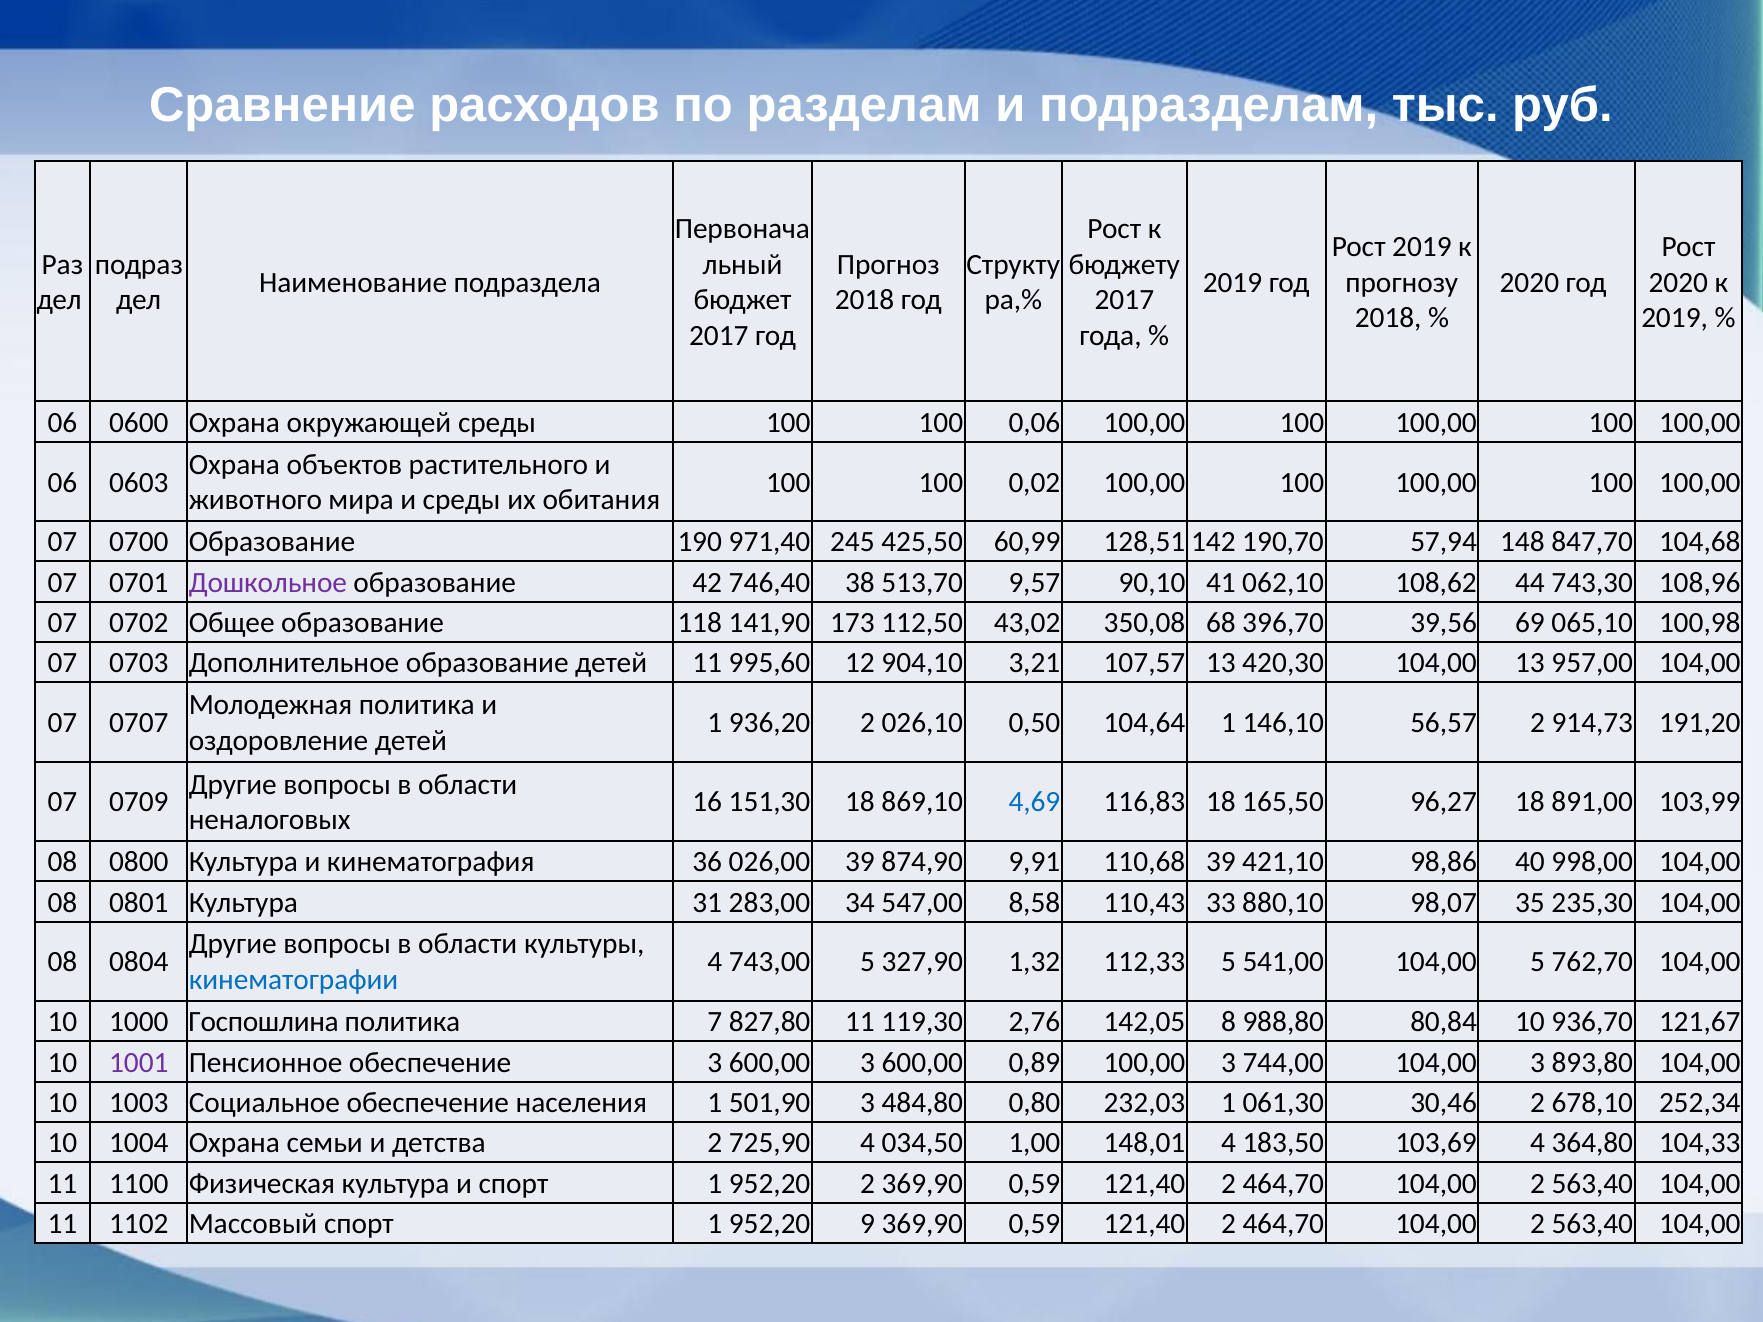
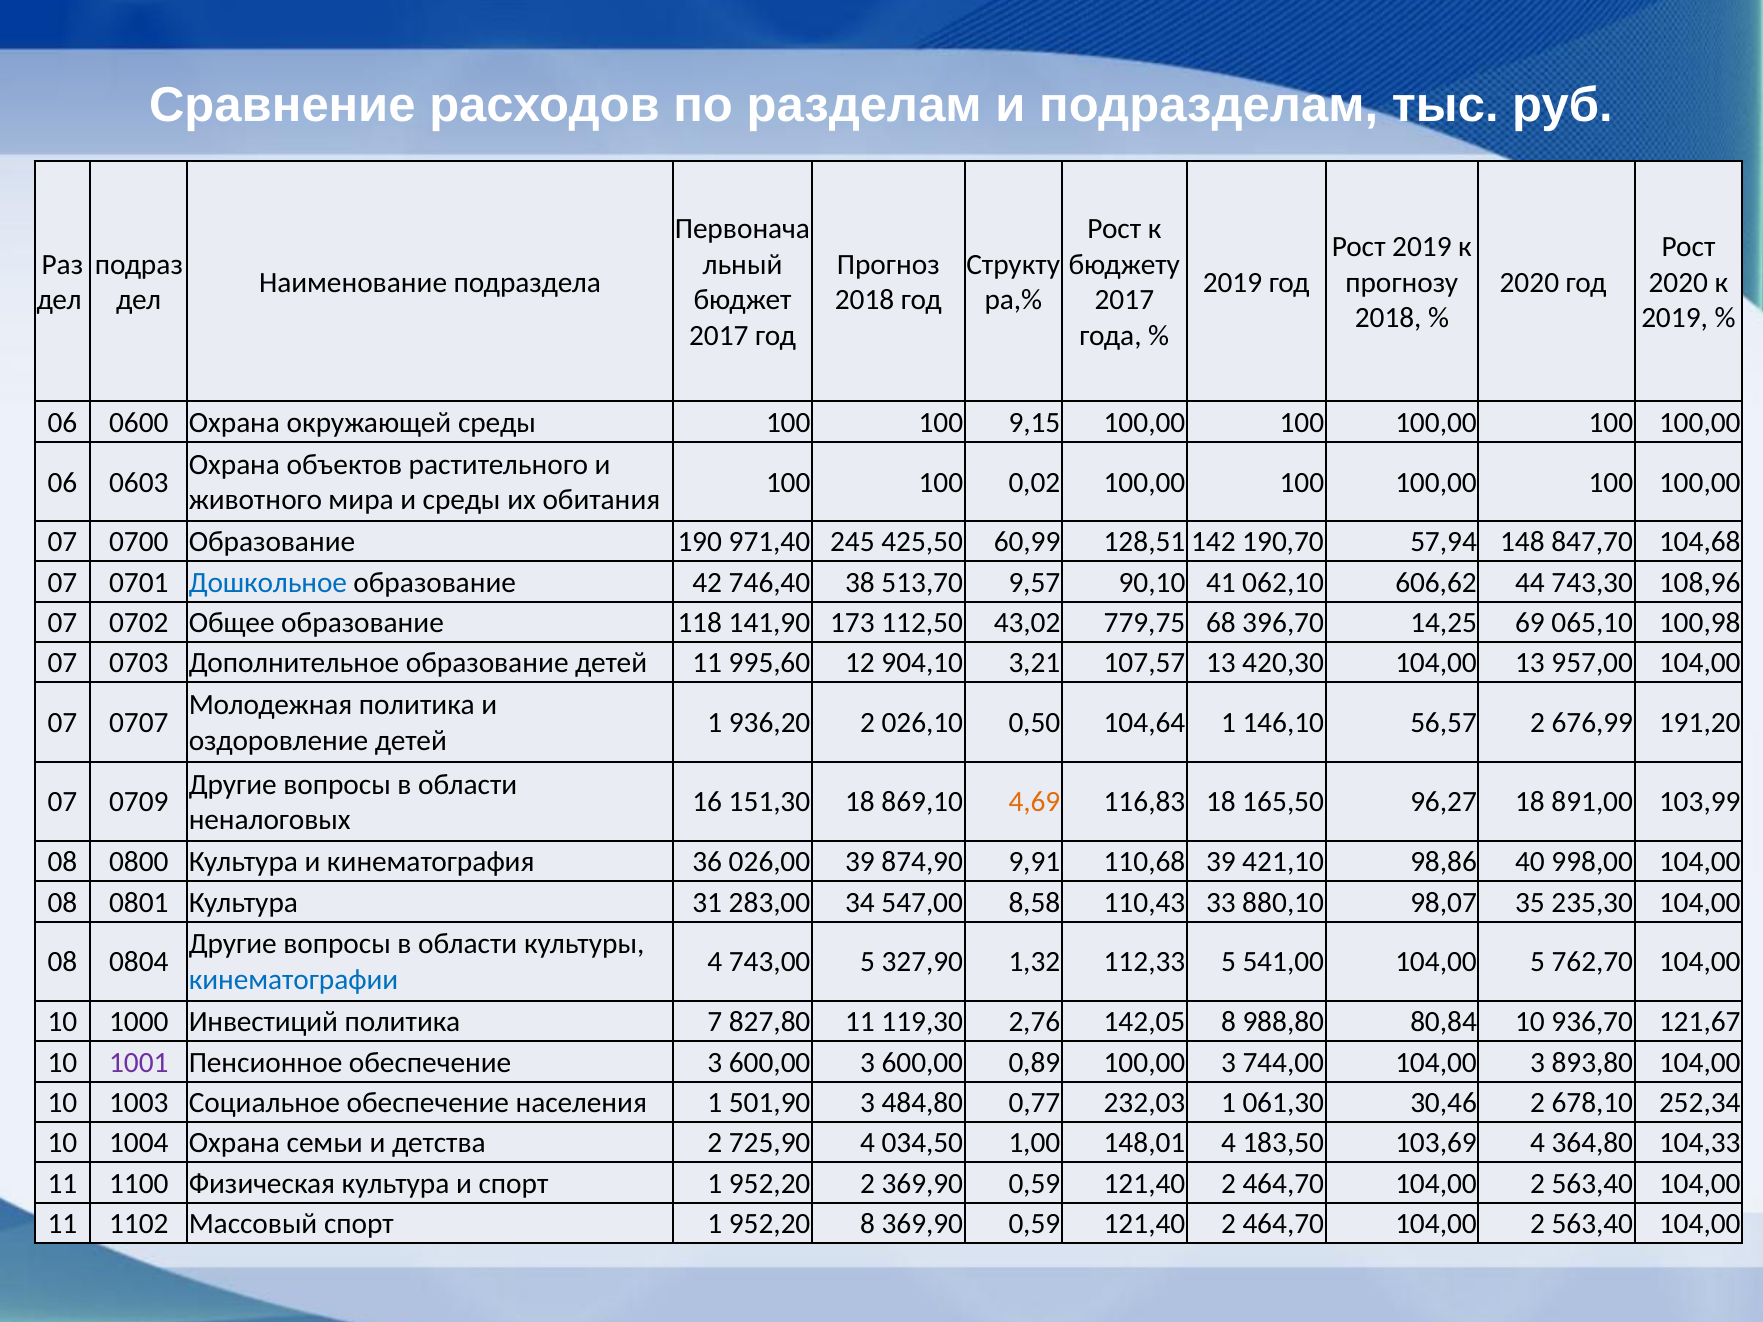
0,06: 0,06 -> 9,15 (1034, 423)
Дошкольное colour: purple -> blue (268, 583)
108,62: 108,62 -> 606,62 (1436, 583)
350,08: 350,08 -> 779,75 (1144, 623)
39,56: 39,56 -> 14,25 (1444, 623)
914,73: 914,73 -> 676,99 (1592, 723)
4,69 colour: blue -> orange (1034, 802)
Госпошлина: Госпошлина -> Инвестиций (263, 1022)
0,80: 0,80 -> 0,77 (1034, 1103)
952,20 9: 9 -> 8 (868, 1224)
